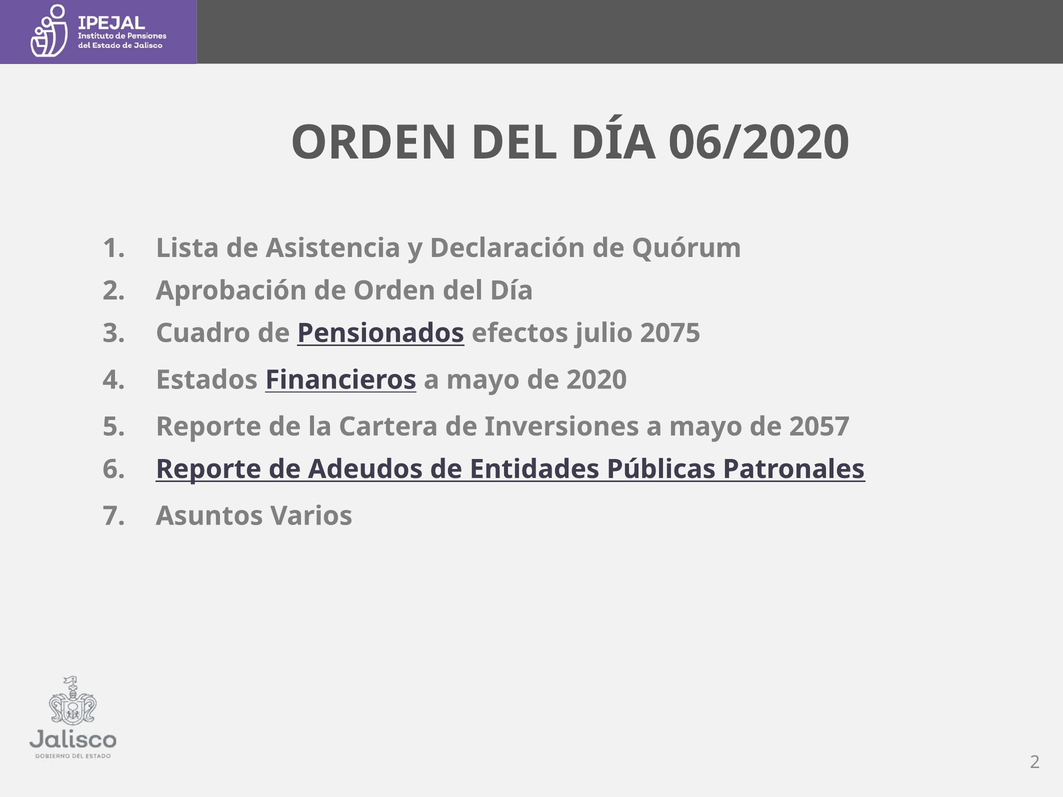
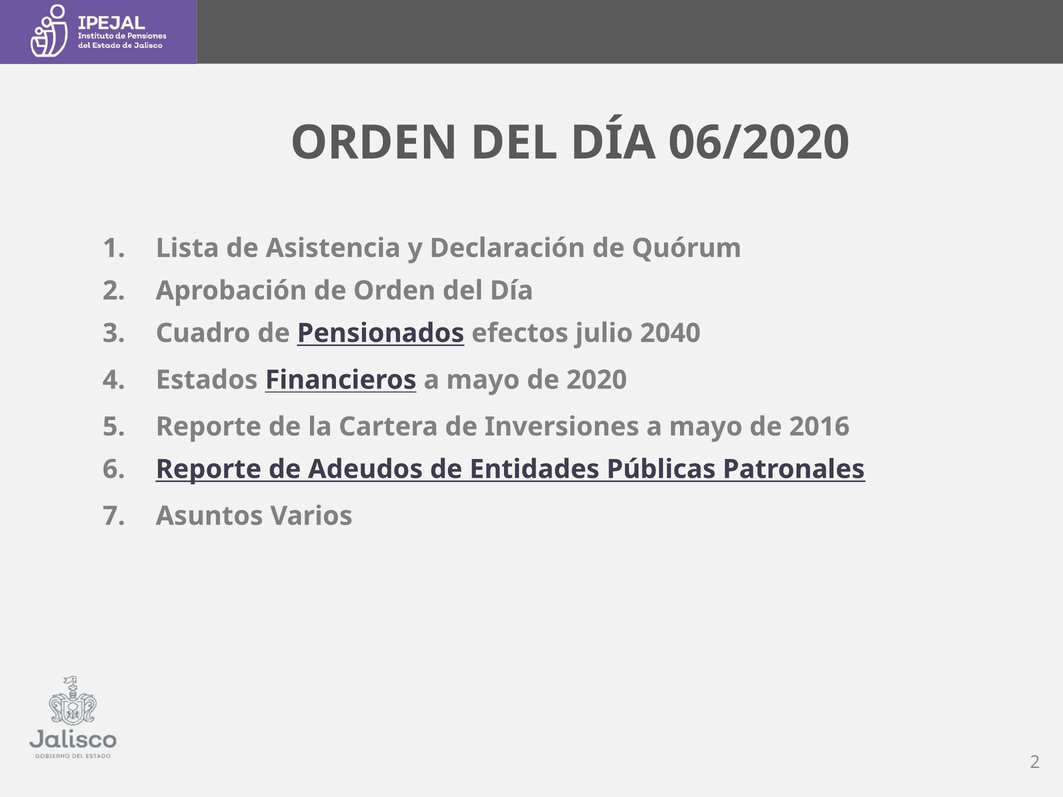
2075: 2075 -> 2040 (670, 333)
2057: 2057 -> 2016 (819, 427)
